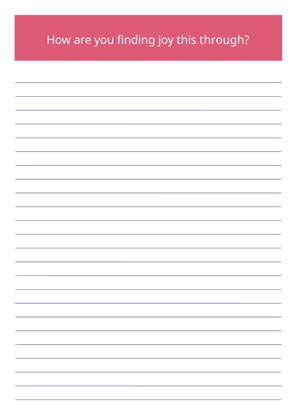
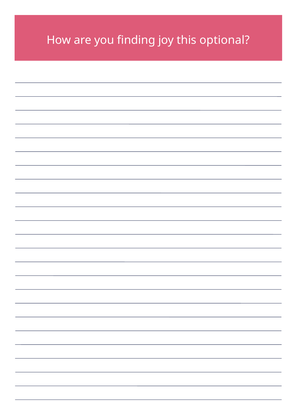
through: through -> optional (225, 40)
